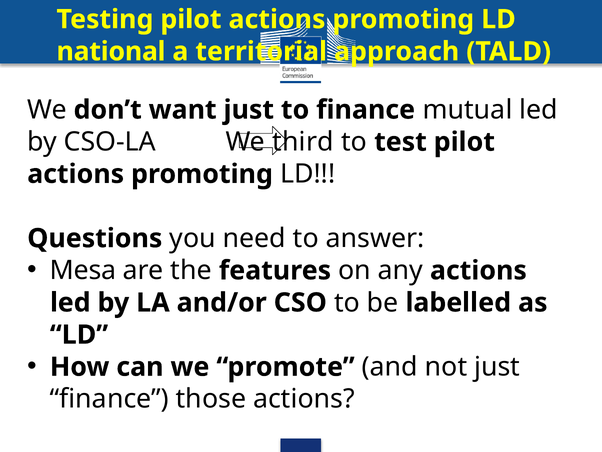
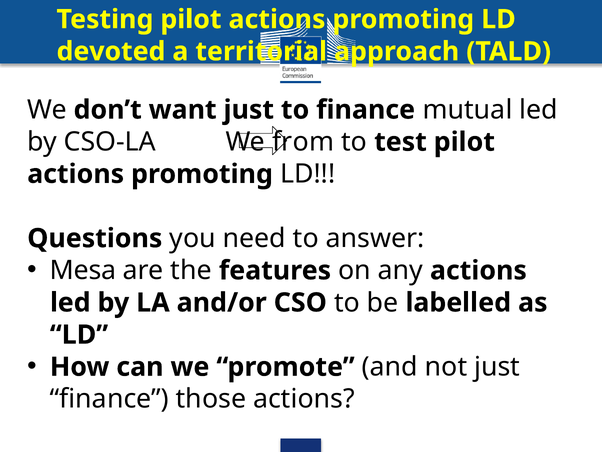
national: national -> devoted (111, 51)
third: third -> from (303, 142)
